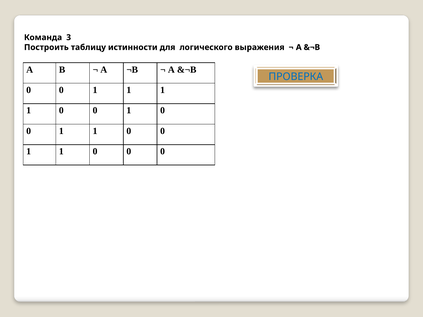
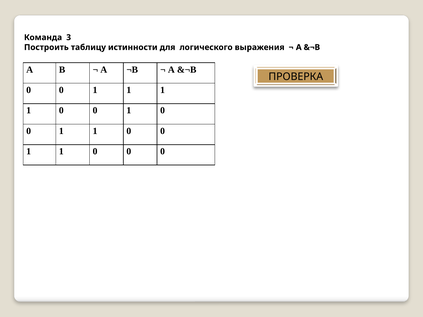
ПРОВЕРКА colour: blue -> black (296, 77)
